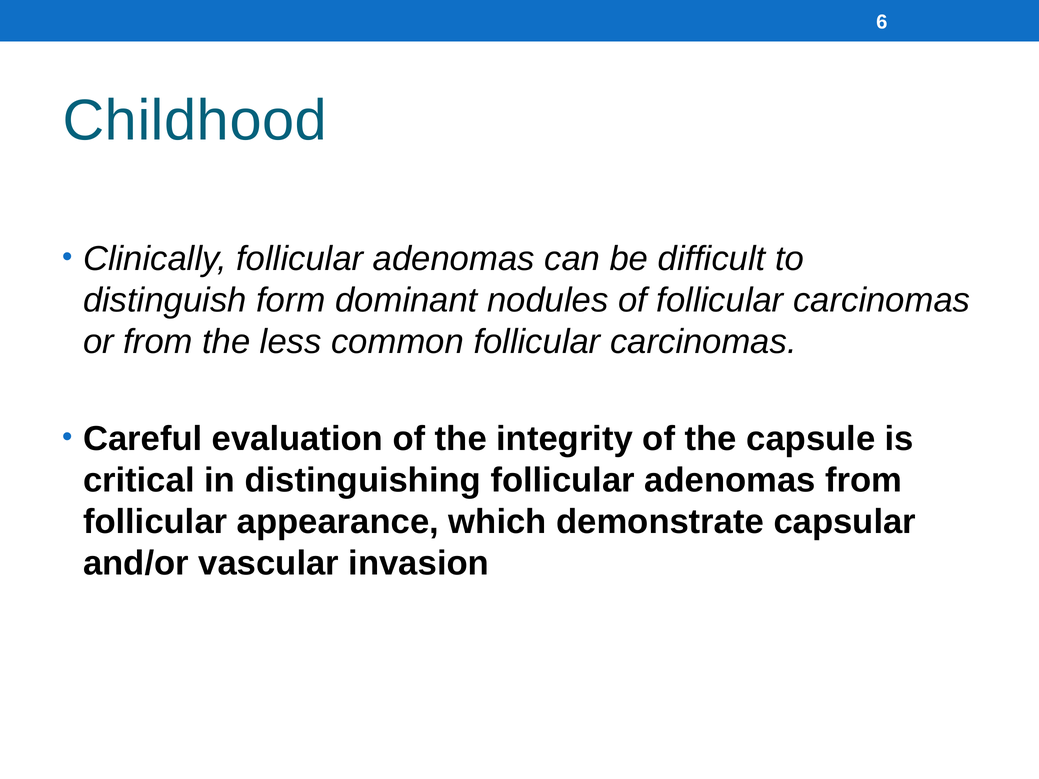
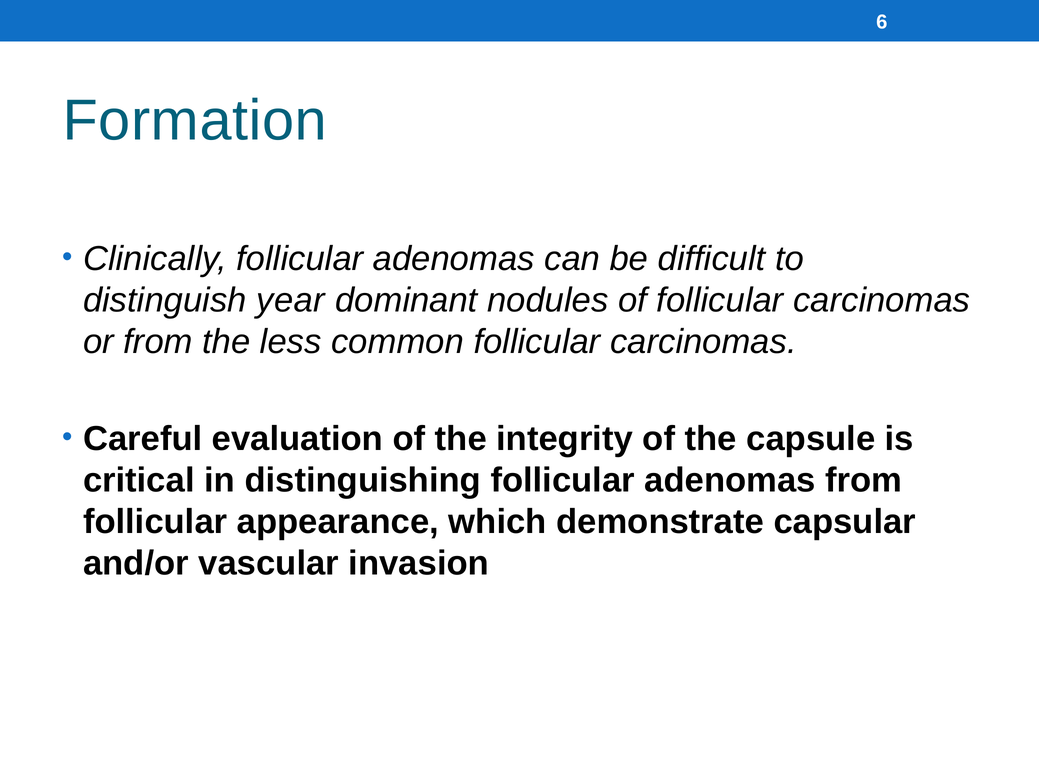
Childhood: Childhood -> Formation (195, 121)
form: form -> year (291, 300)
